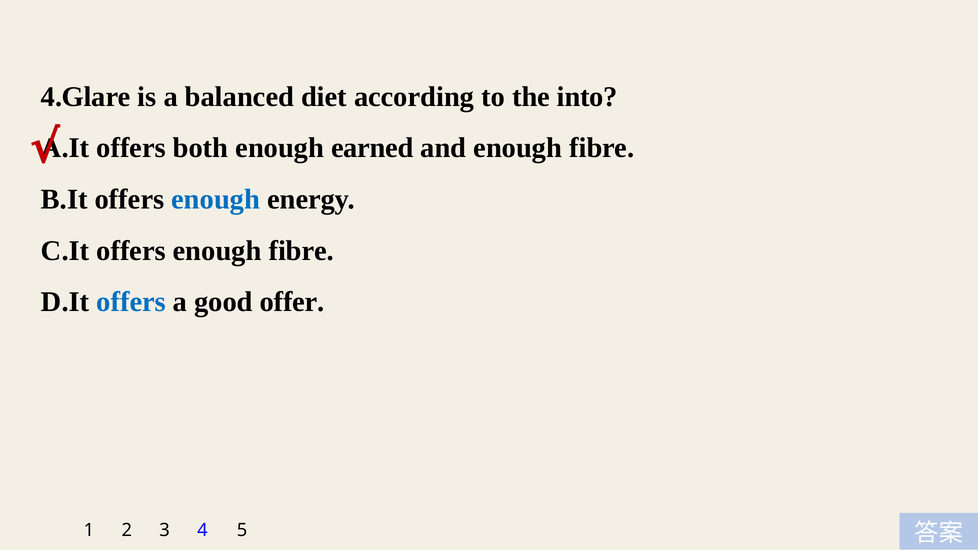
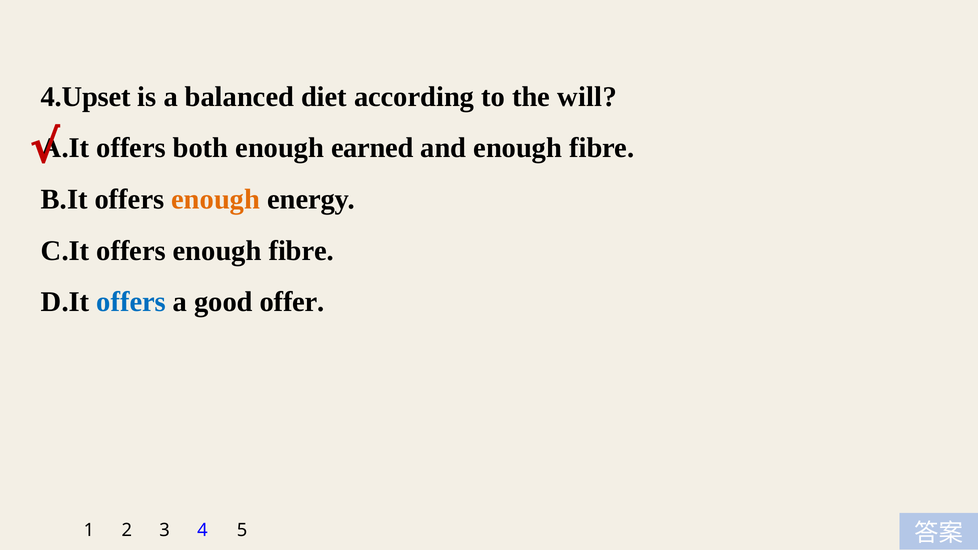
4.Glare: 4.Glare -> 4.Upset (86, 97)
into: into -> will (587, 97)
enough colour: blue -> orange (216, 199)
